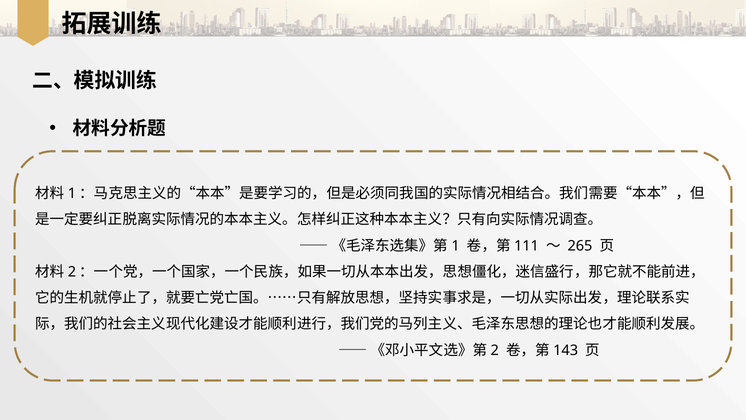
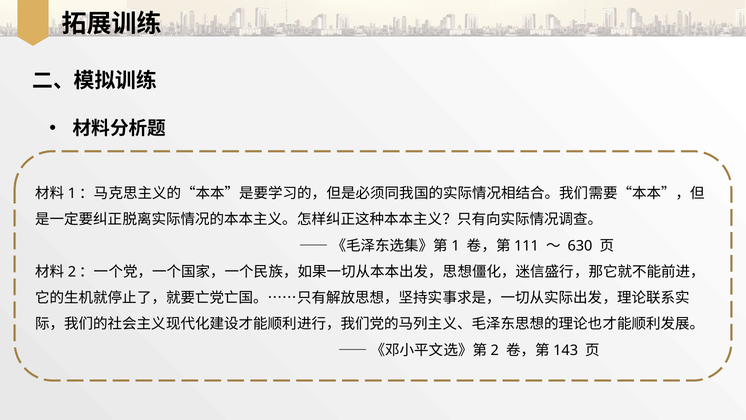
265: 265 -> 630 (580, 246)
